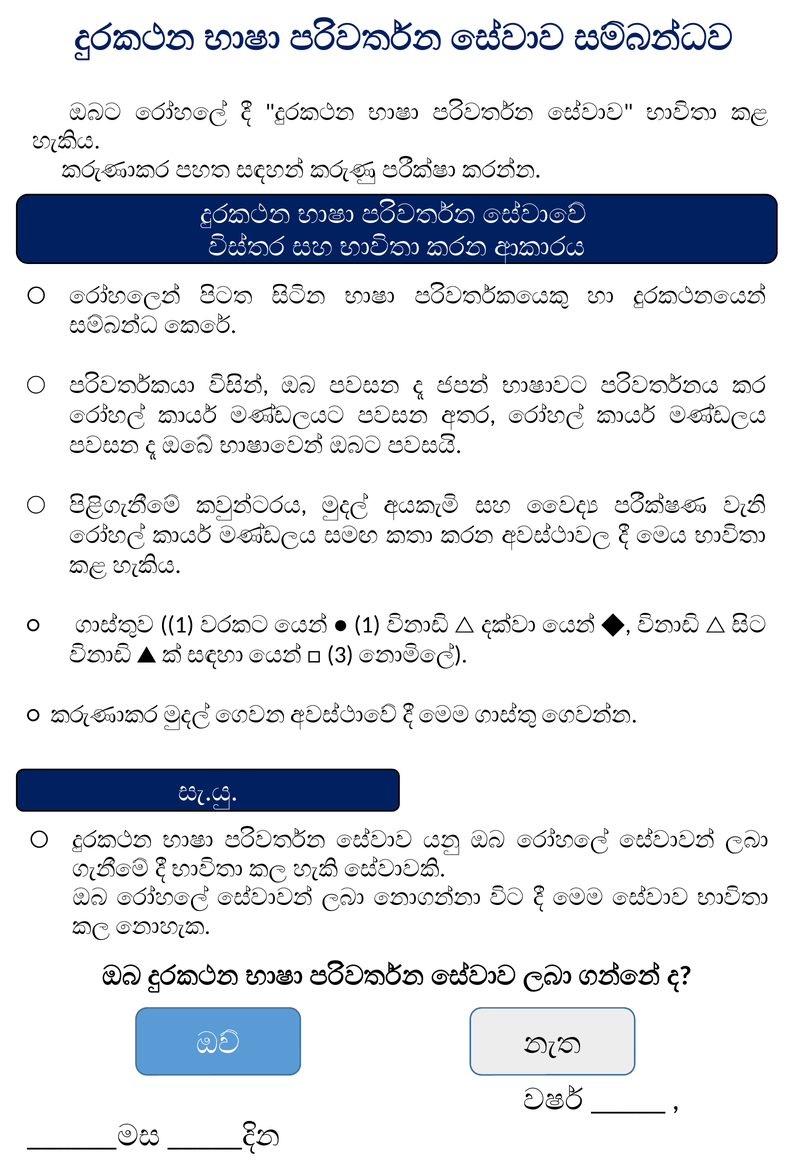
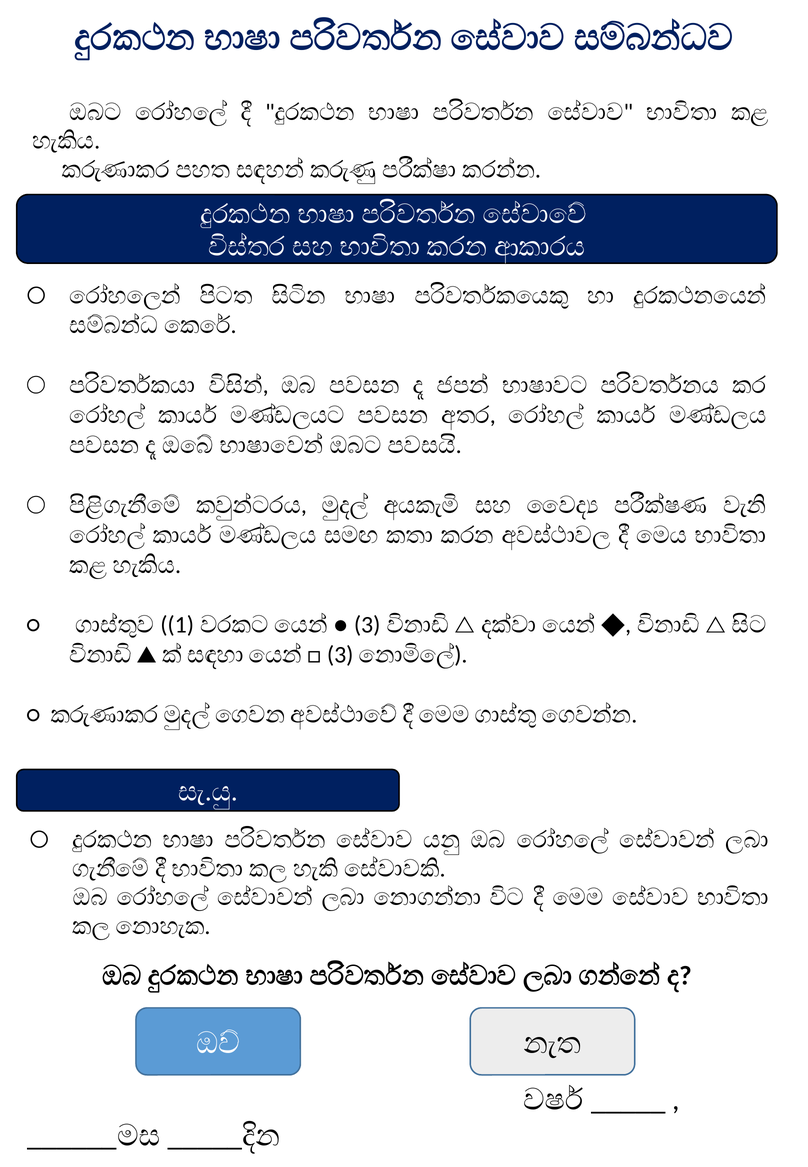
1: 1 -> 3 (367, 625)
